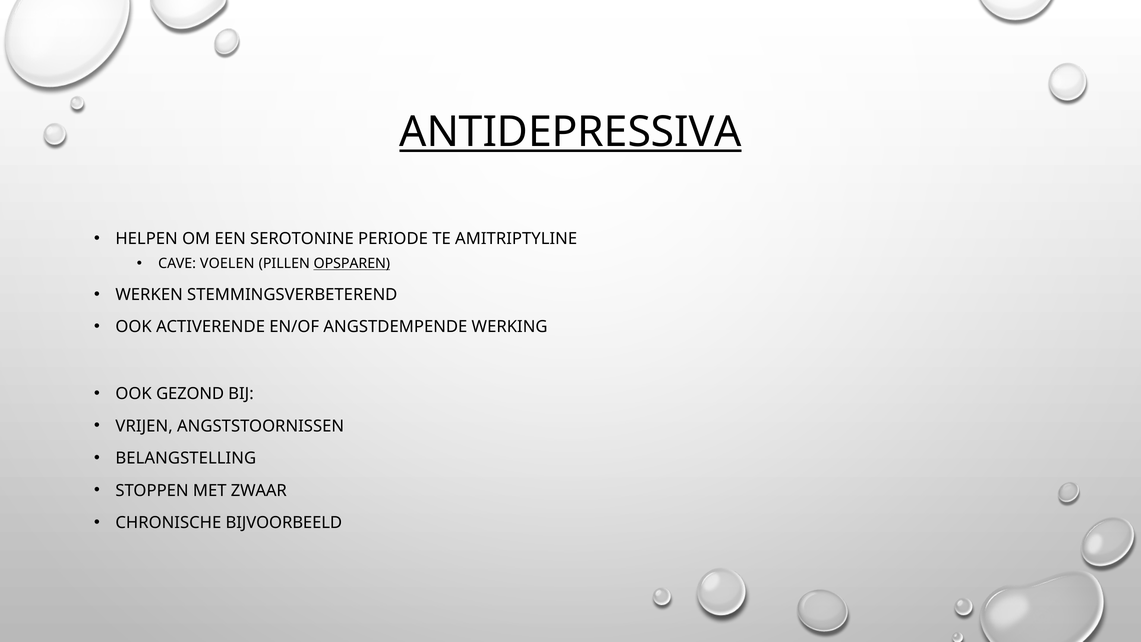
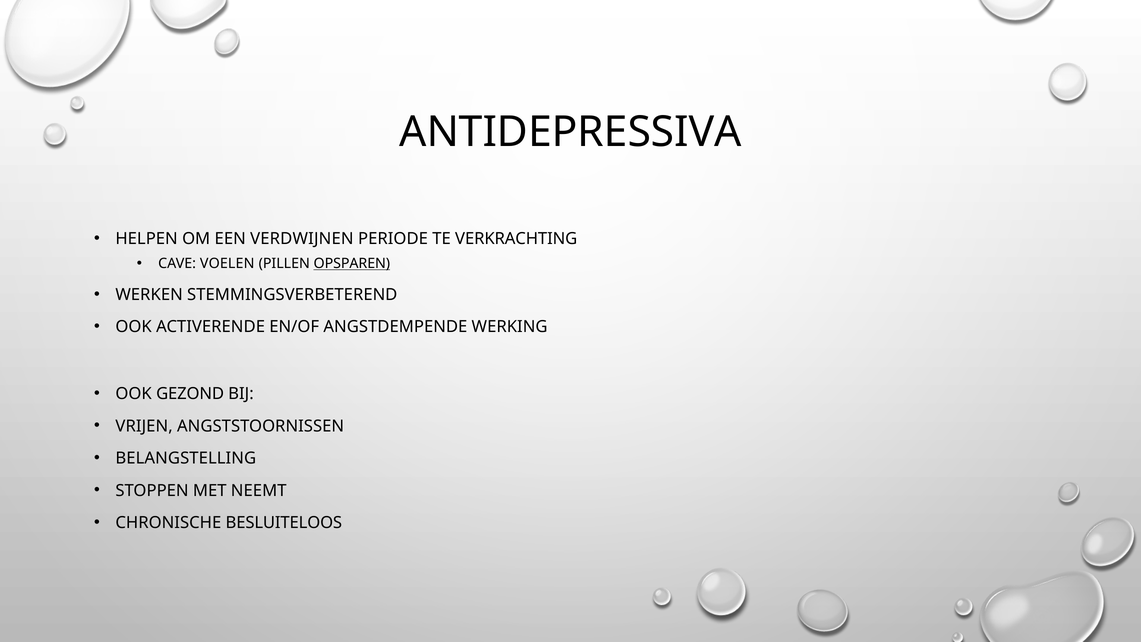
ANTIDEPRESSIVA underline: present -> none (570, 132)
SEROTONINE: SEROTONINE -> VERDWIJNEN (302, 239)
AMITRIPTYLINE: AMITRIPTYLINE -> VERKRACHTING (516, 239)
ZWAAR: ZWAAR -> NEEMT (259, 490)
BIJVOORBEELD: BIJVOORBEELD -> BESLUITELOOS (284, 523)
